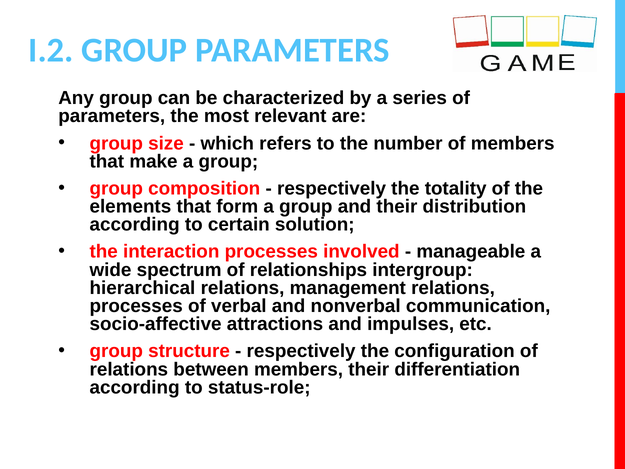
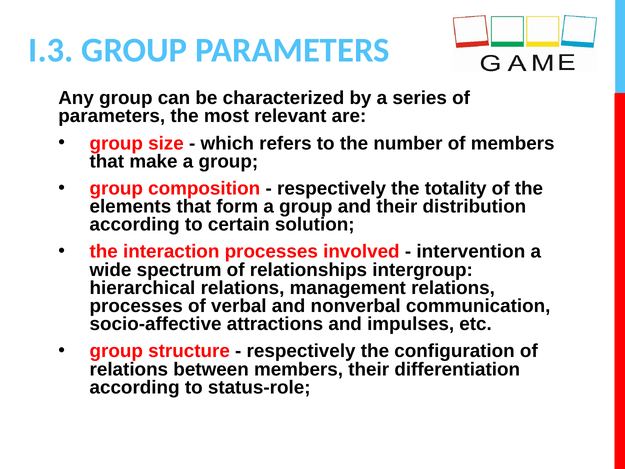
I.2: I.2 -> I.3 (51, 50)
manageable: manageable -> intervention (471, 252)
